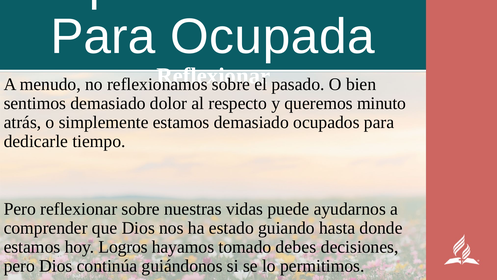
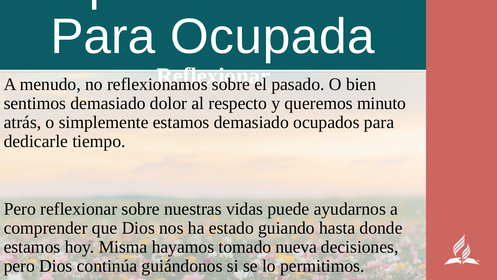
Logros: Logros -> Misma (123, 247)
debes: debes -> nueva (296, 247)
